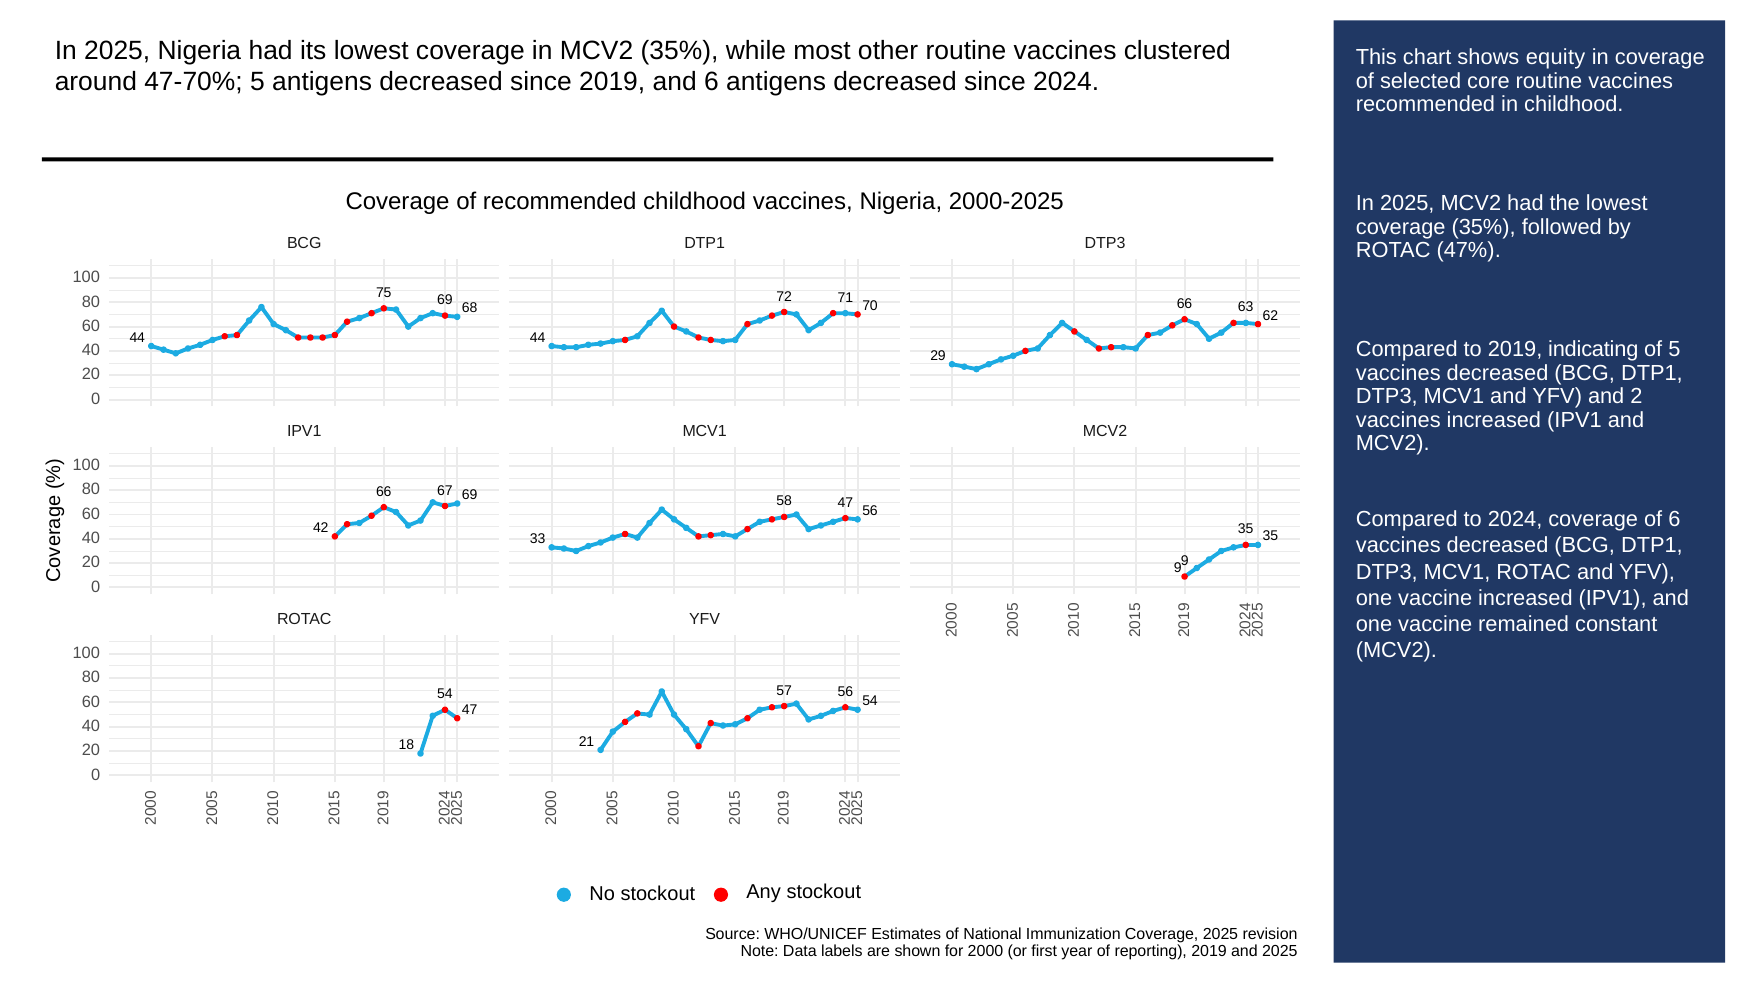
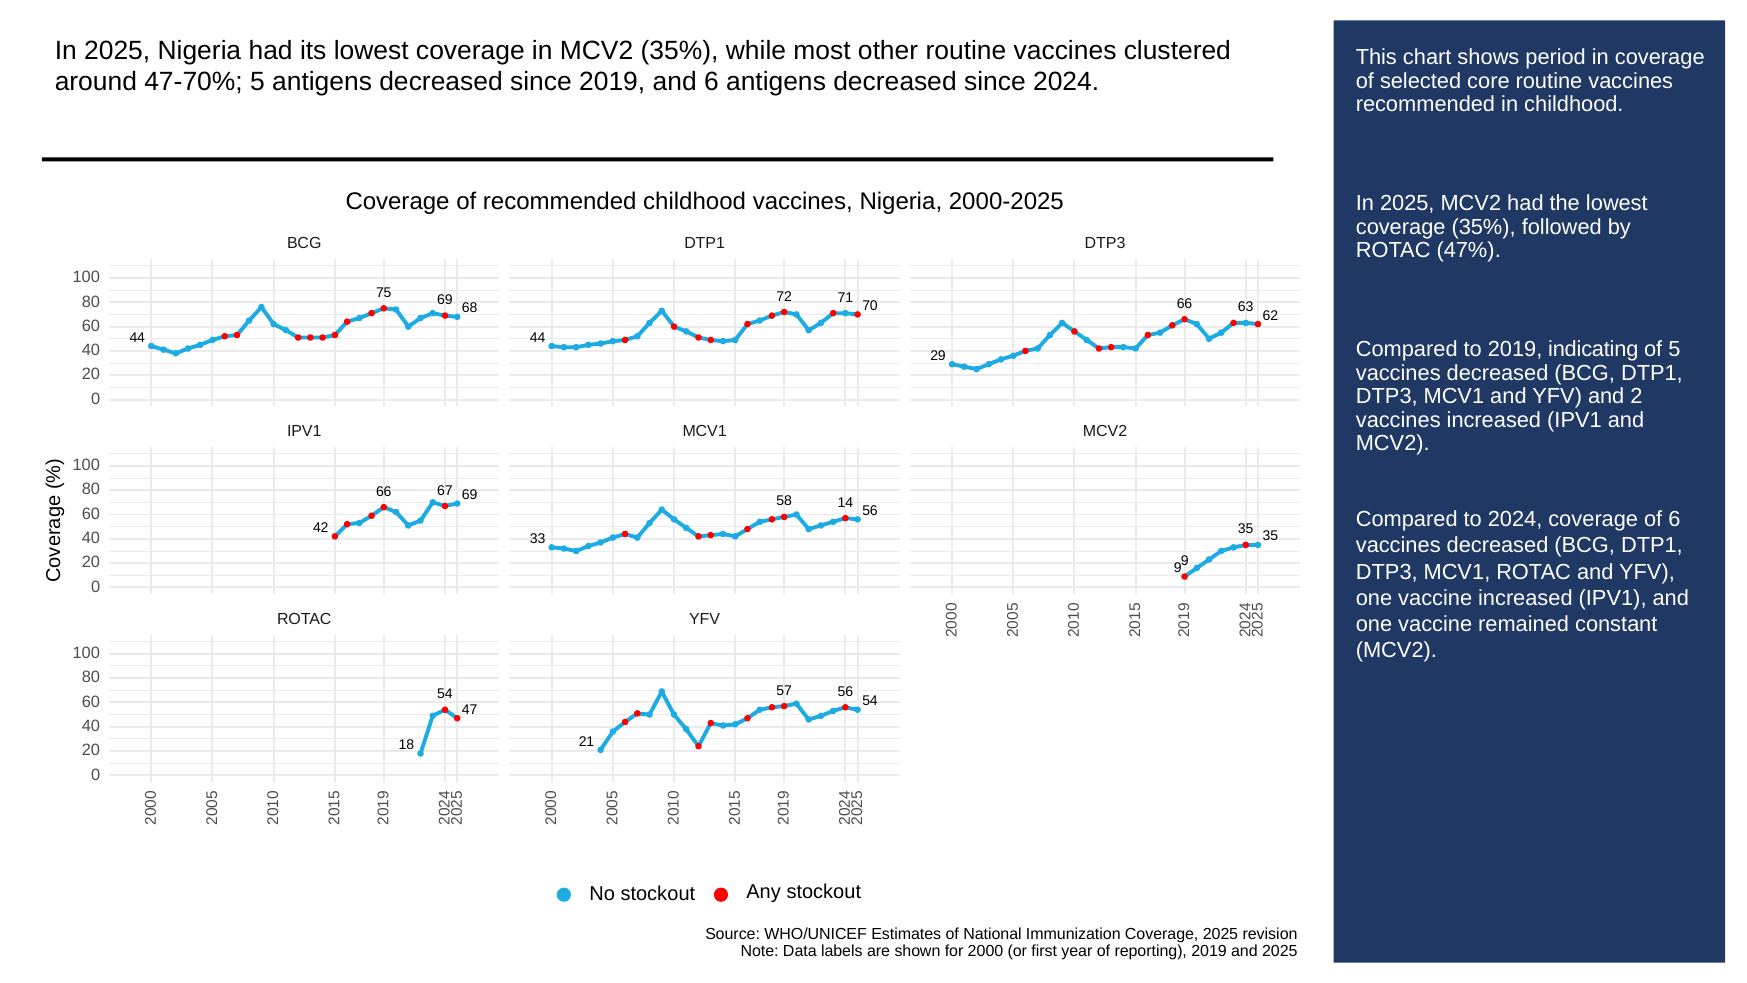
equity: equity -> period (1556, 57)
58 47: 47 -> 14 (845, 503)
